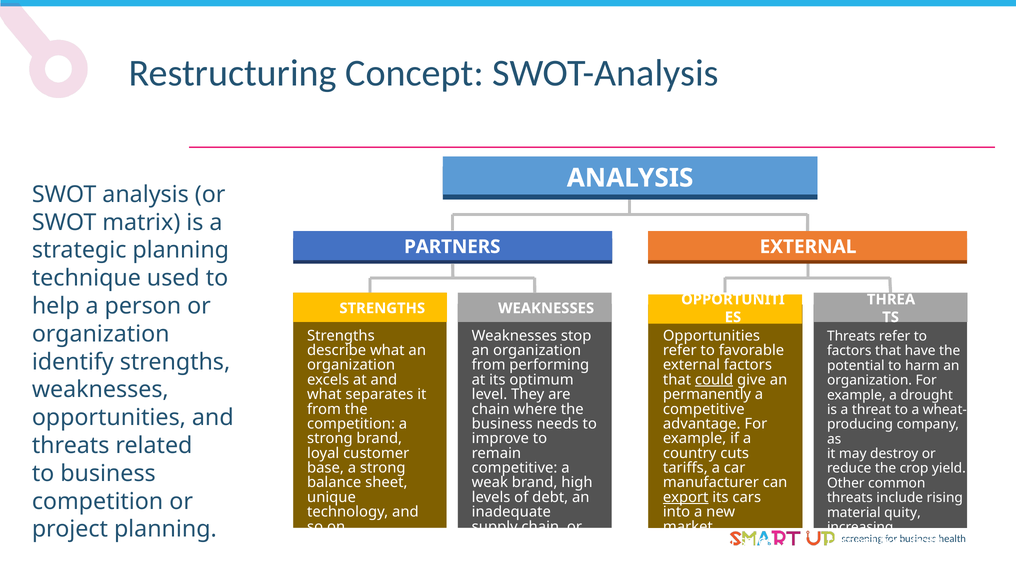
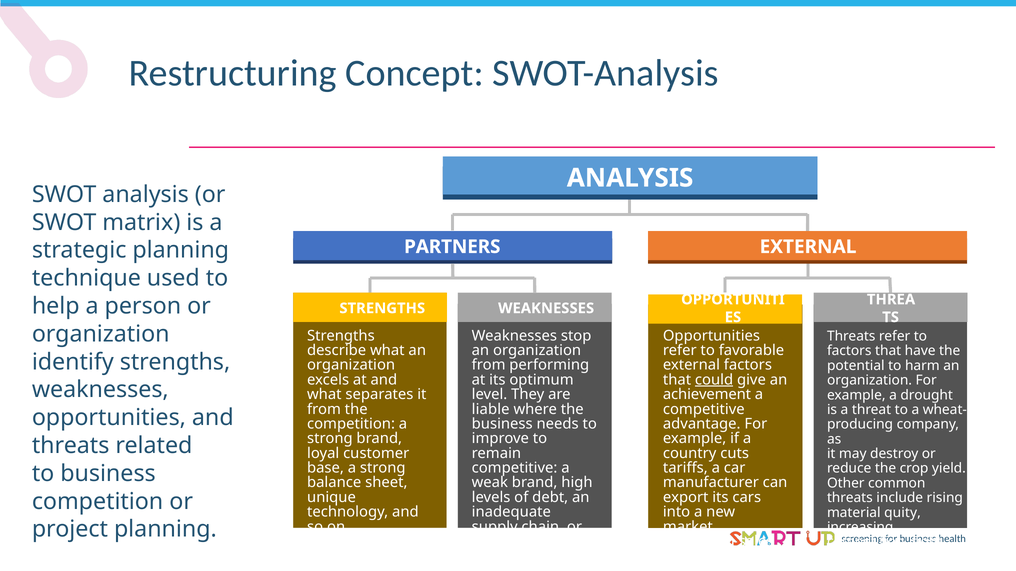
permanently: permanently -> achievement (707, 395)
chain: chain -> liable (491, 409)
export underline: present -> none (686, 498)
